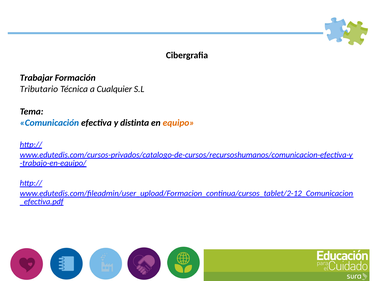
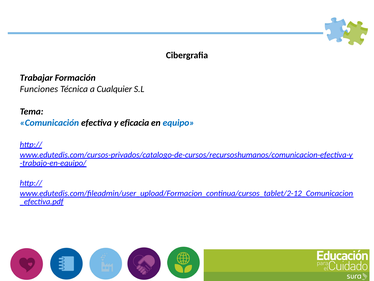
Tributario: Tributario -> Funciones (39, 89)
distinta: distinta -> eficacia (135, 123)
equipo colour: orange -> blue (179, 123)
